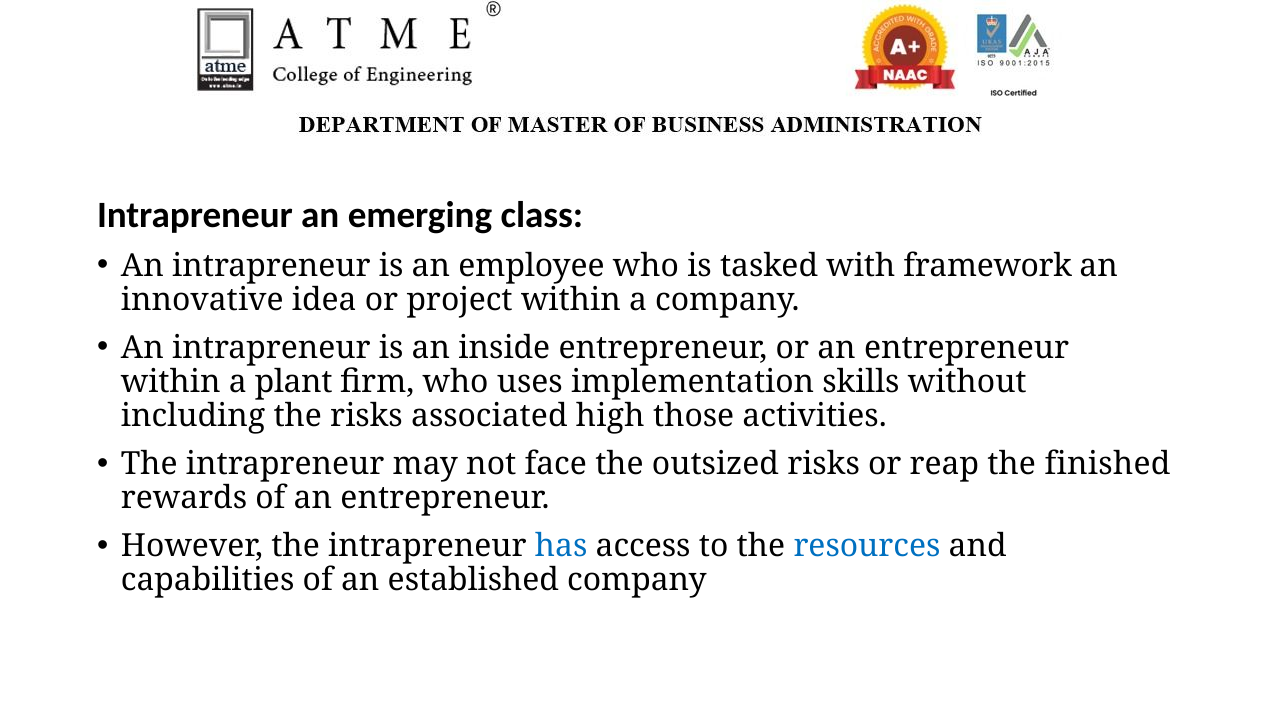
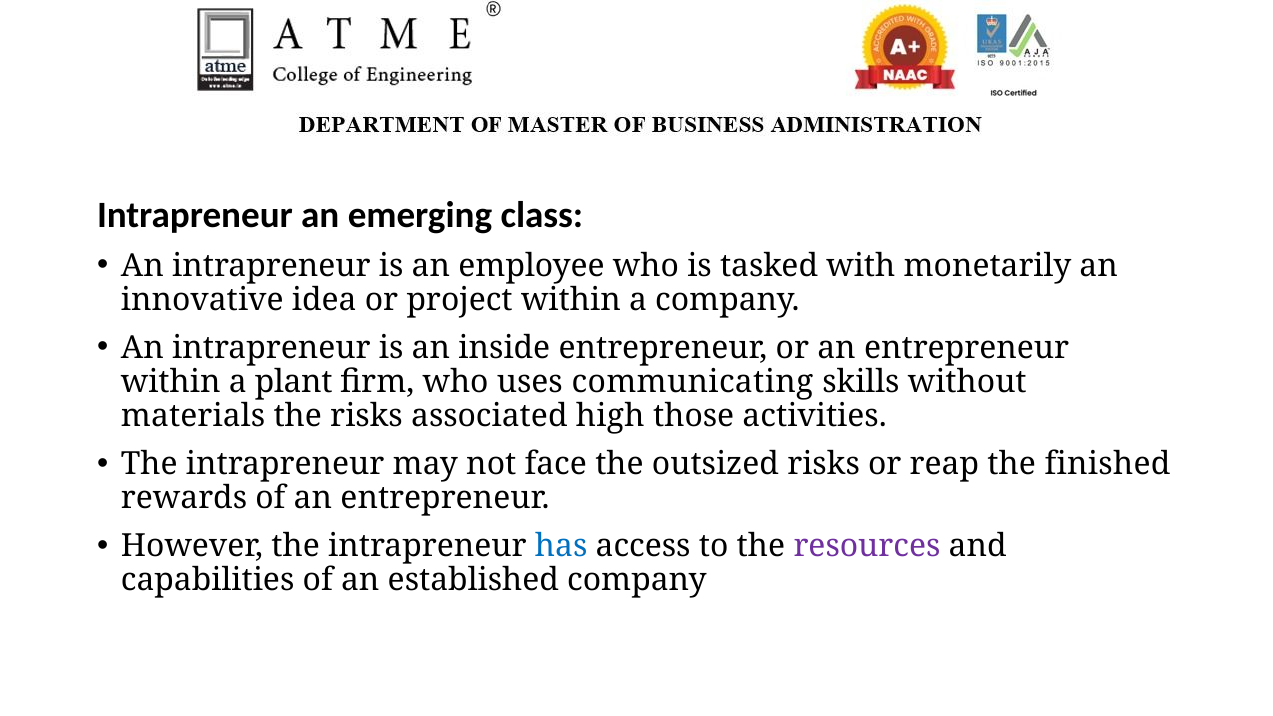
framework: framework -> monetarily (988, 266)
implementation: implementation -> communicating (692, 382)
including: including -> materials (193, 416)
resources colour: blue -> purple (867, 546)
